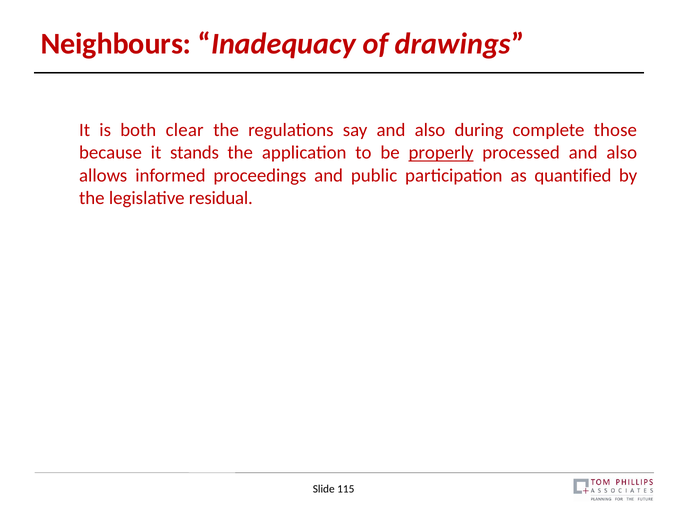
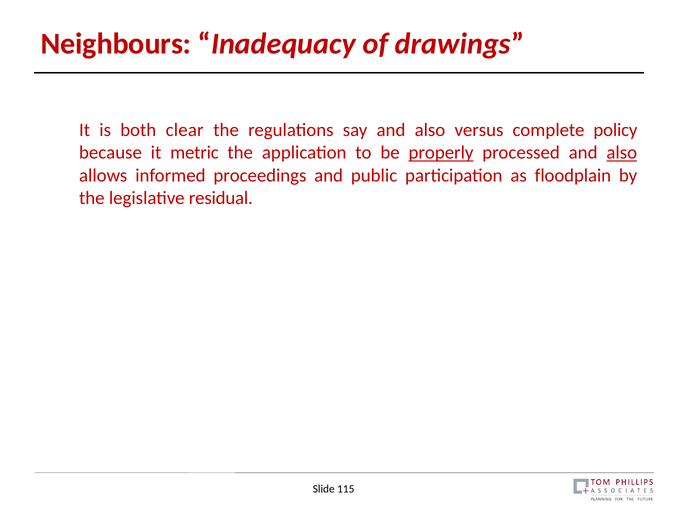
during: during -> versus (479, 130)
those: those -> policy (615, 130)
stands: stands -> metric (194, 153)
also underline: none -> present (622, 153)
quantified: quantified -> floodplain (573, 175)
